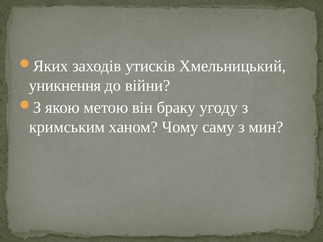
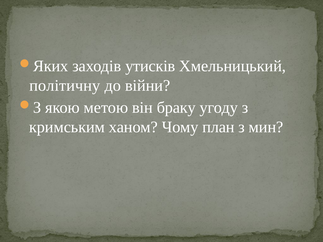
уникнення: уникнення -> політичну (65, 86)
саму: саму -> план (218, 127)
